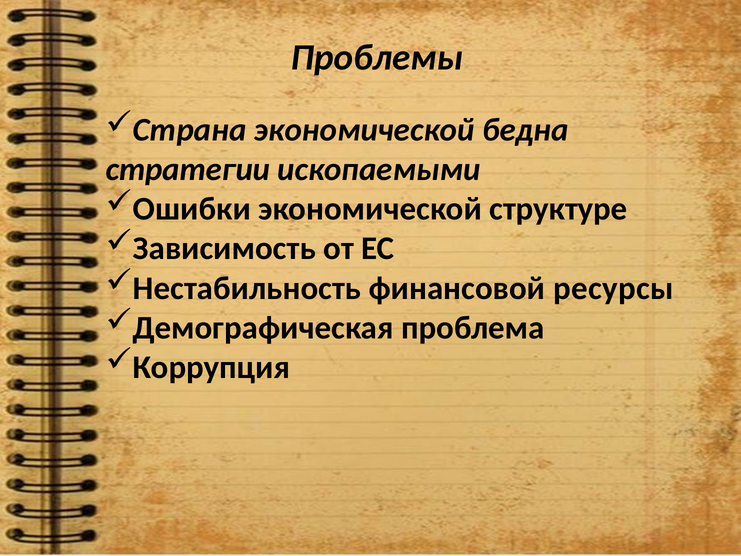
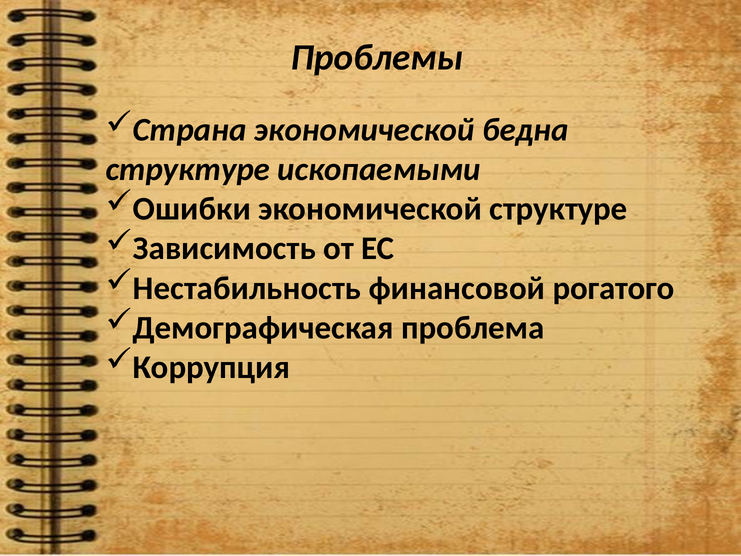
стратегии: стратегии -> структуре (188, 169)
ресурсы: ресурсы -> рогатого (614, 288)
